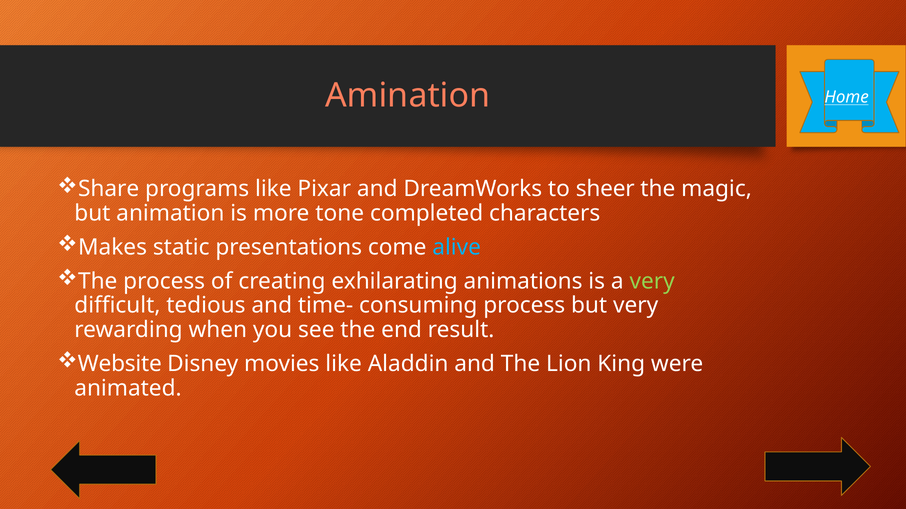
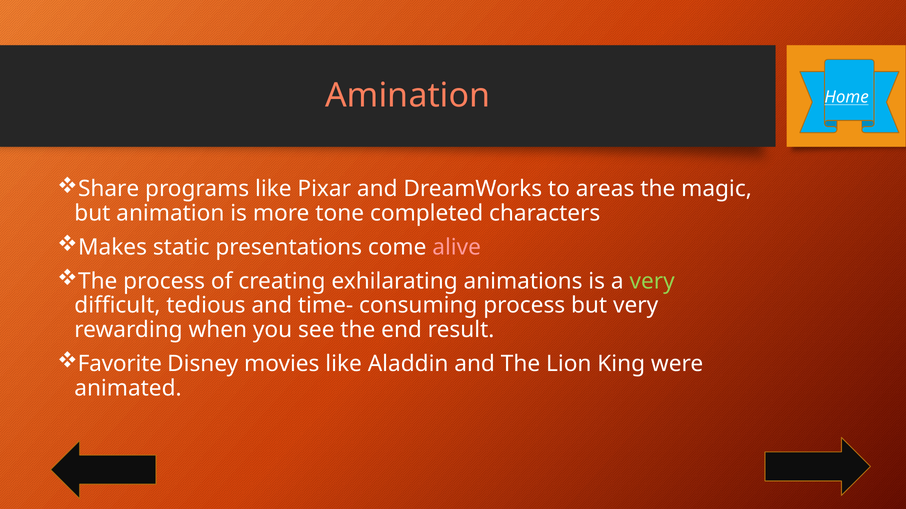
sheer: sheer -> areas (605, 189)
alive colour: light blue -> pink (457, 247)
Website: Website -> Favorite (120, 364)
